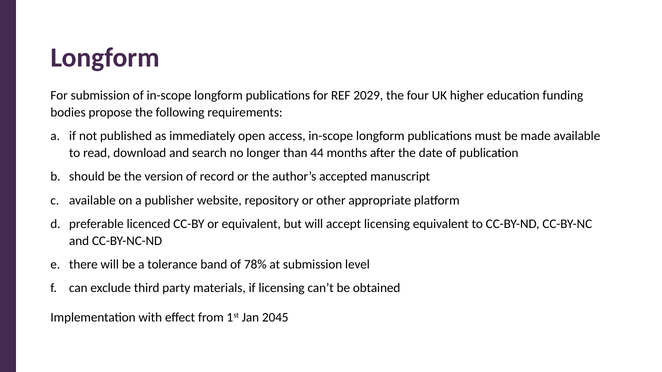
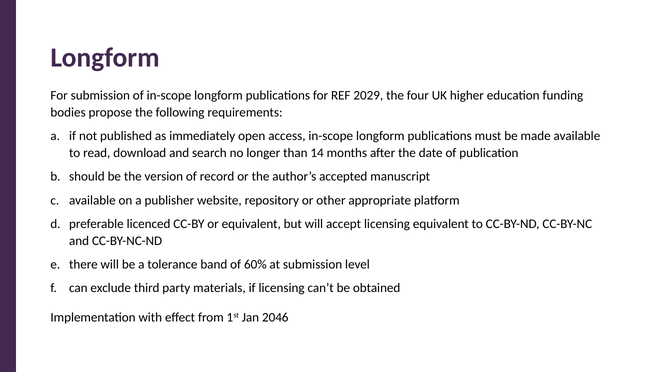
44: 44 -> 14 (317, 153)
78%: 78% -> 60% (255, 265)
2045: 2045 -> 2046 (275, 318)
